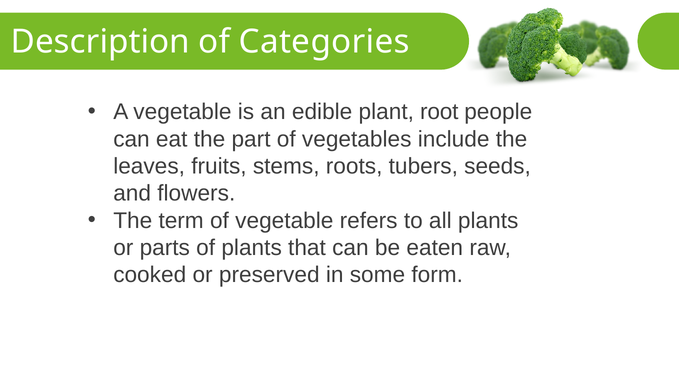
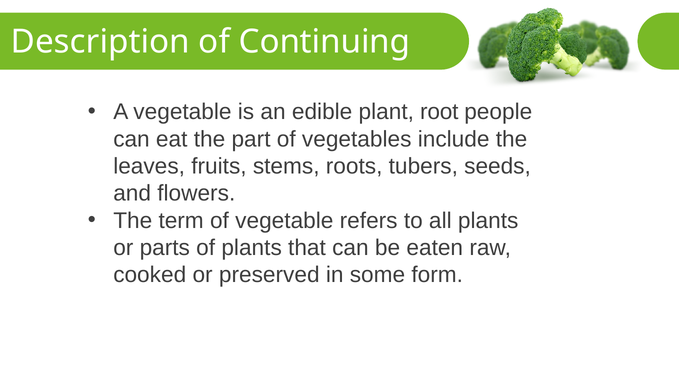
Categories: Categories -> Continuing (325, 42)
